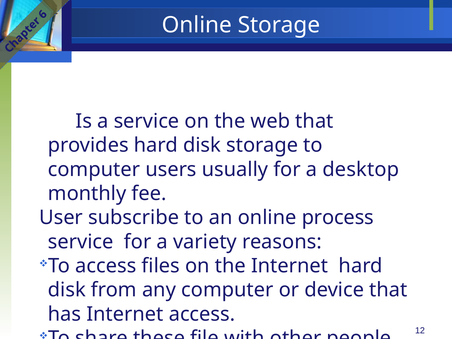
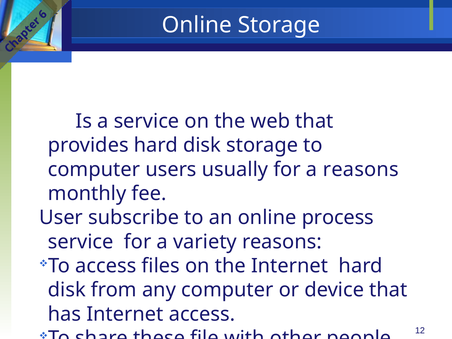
a desktop: desktop -> reasons (361, 169)
